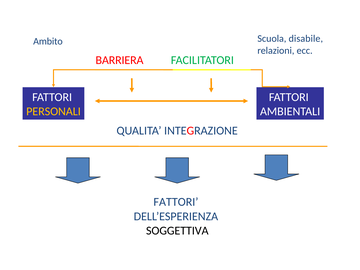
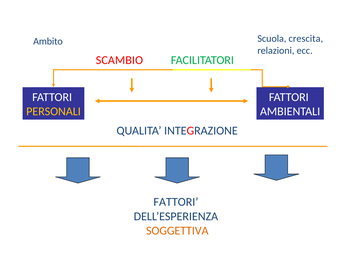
disabile: disabile -> crescita (306, 39)
BARRIERA: BARRIERA -> SCAMBIO (119, 60)
SOGGETTIVA colour: black -> orange (177, 231)
